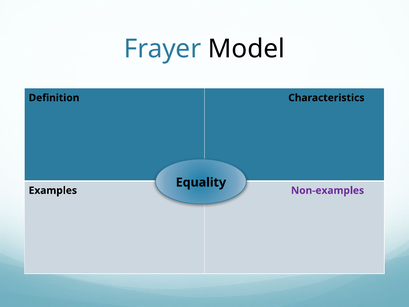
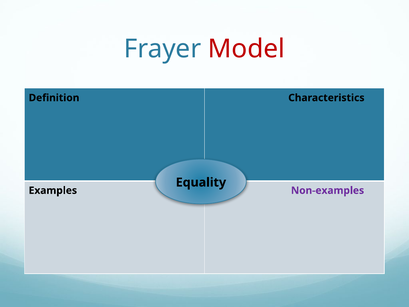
Model colour: black -> red (246, 49)
